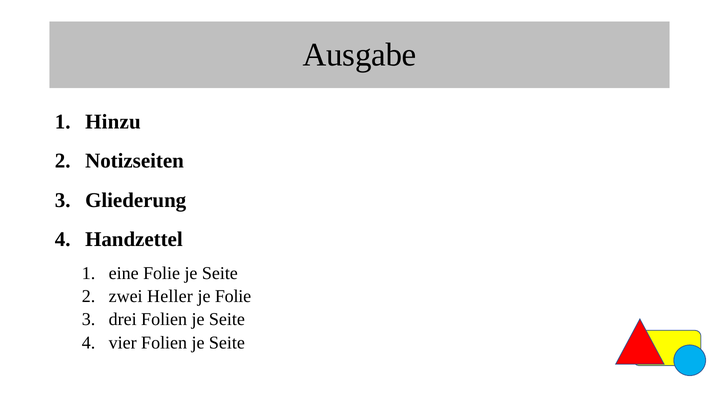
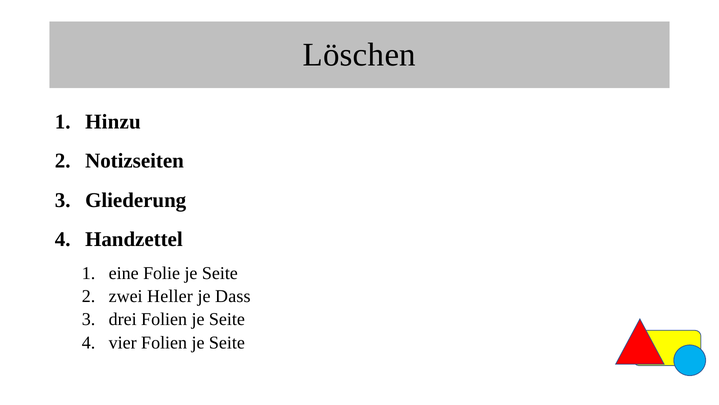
Ausgabe: Ausgabe -> Löschen (359, 55)
je Folie: Folie -> Dass (233, 296)
